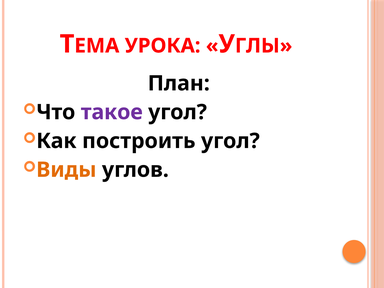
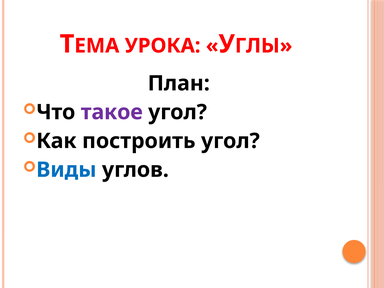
Виды colour: orange -> blue (66, 170)
